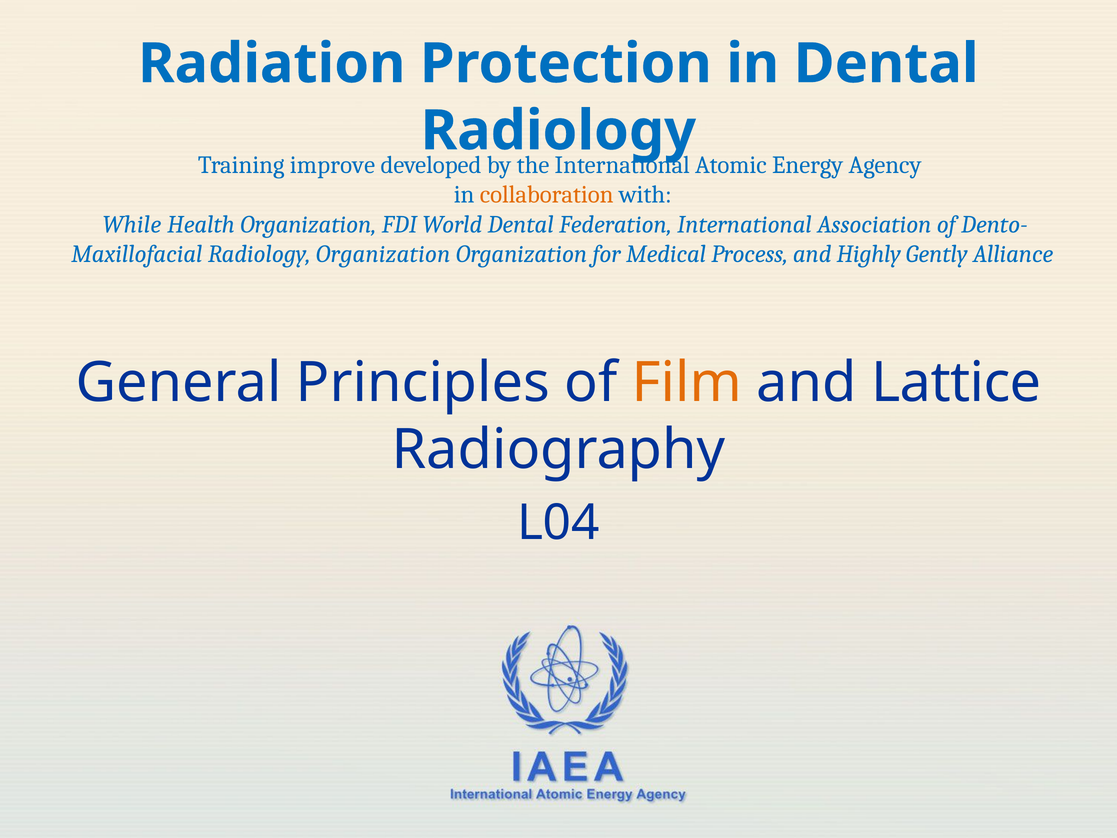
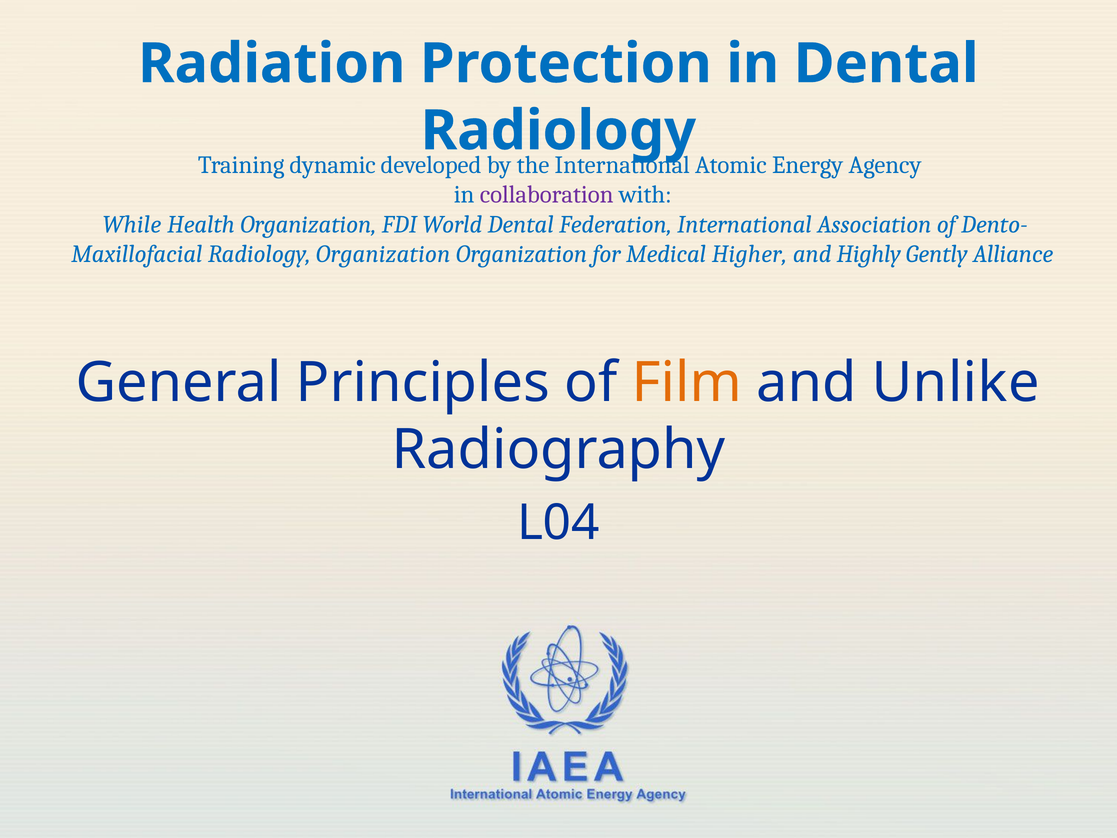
improve: improve -> dynamic (333, 165)
collaboration colour: orange -> purple (547, 195)
Process: Process -> Higher (749, 254)
Lattice: Lattice -> Unlike (956, 383)
